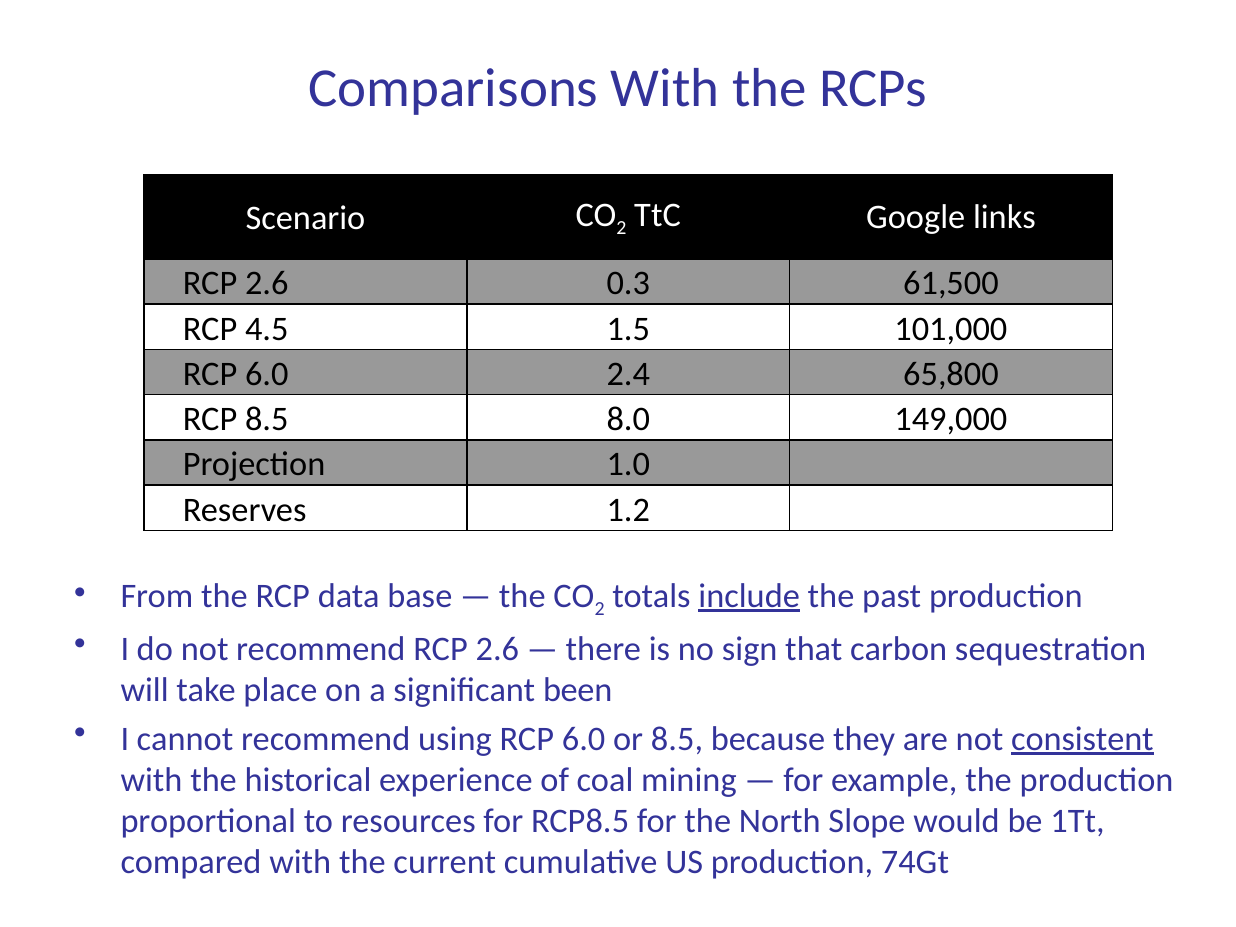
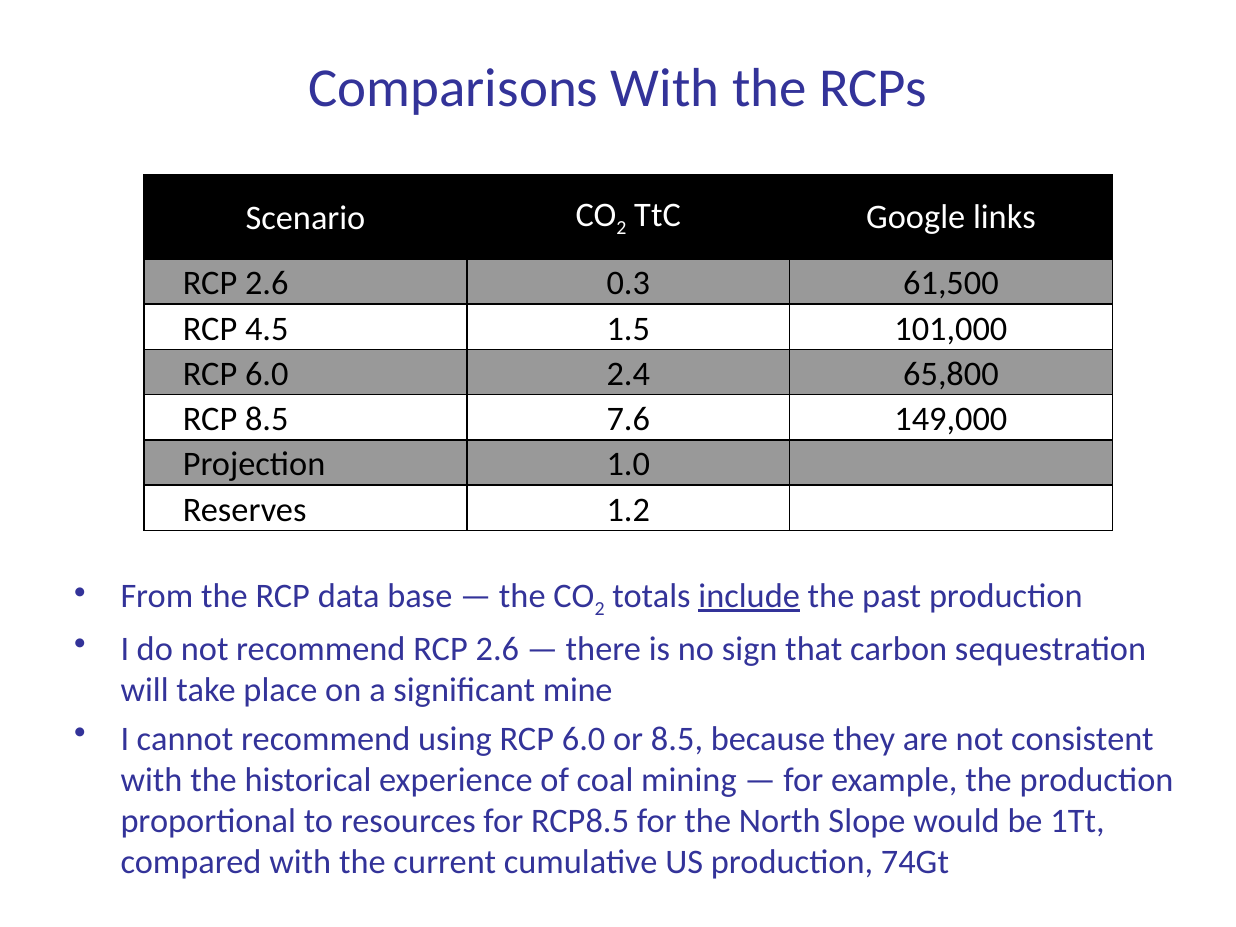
8.0: 8.0 -> 7.6 (628, 419)
been: been -> mine (578, 691)
consistent underline: present -> none (1082, 739)
